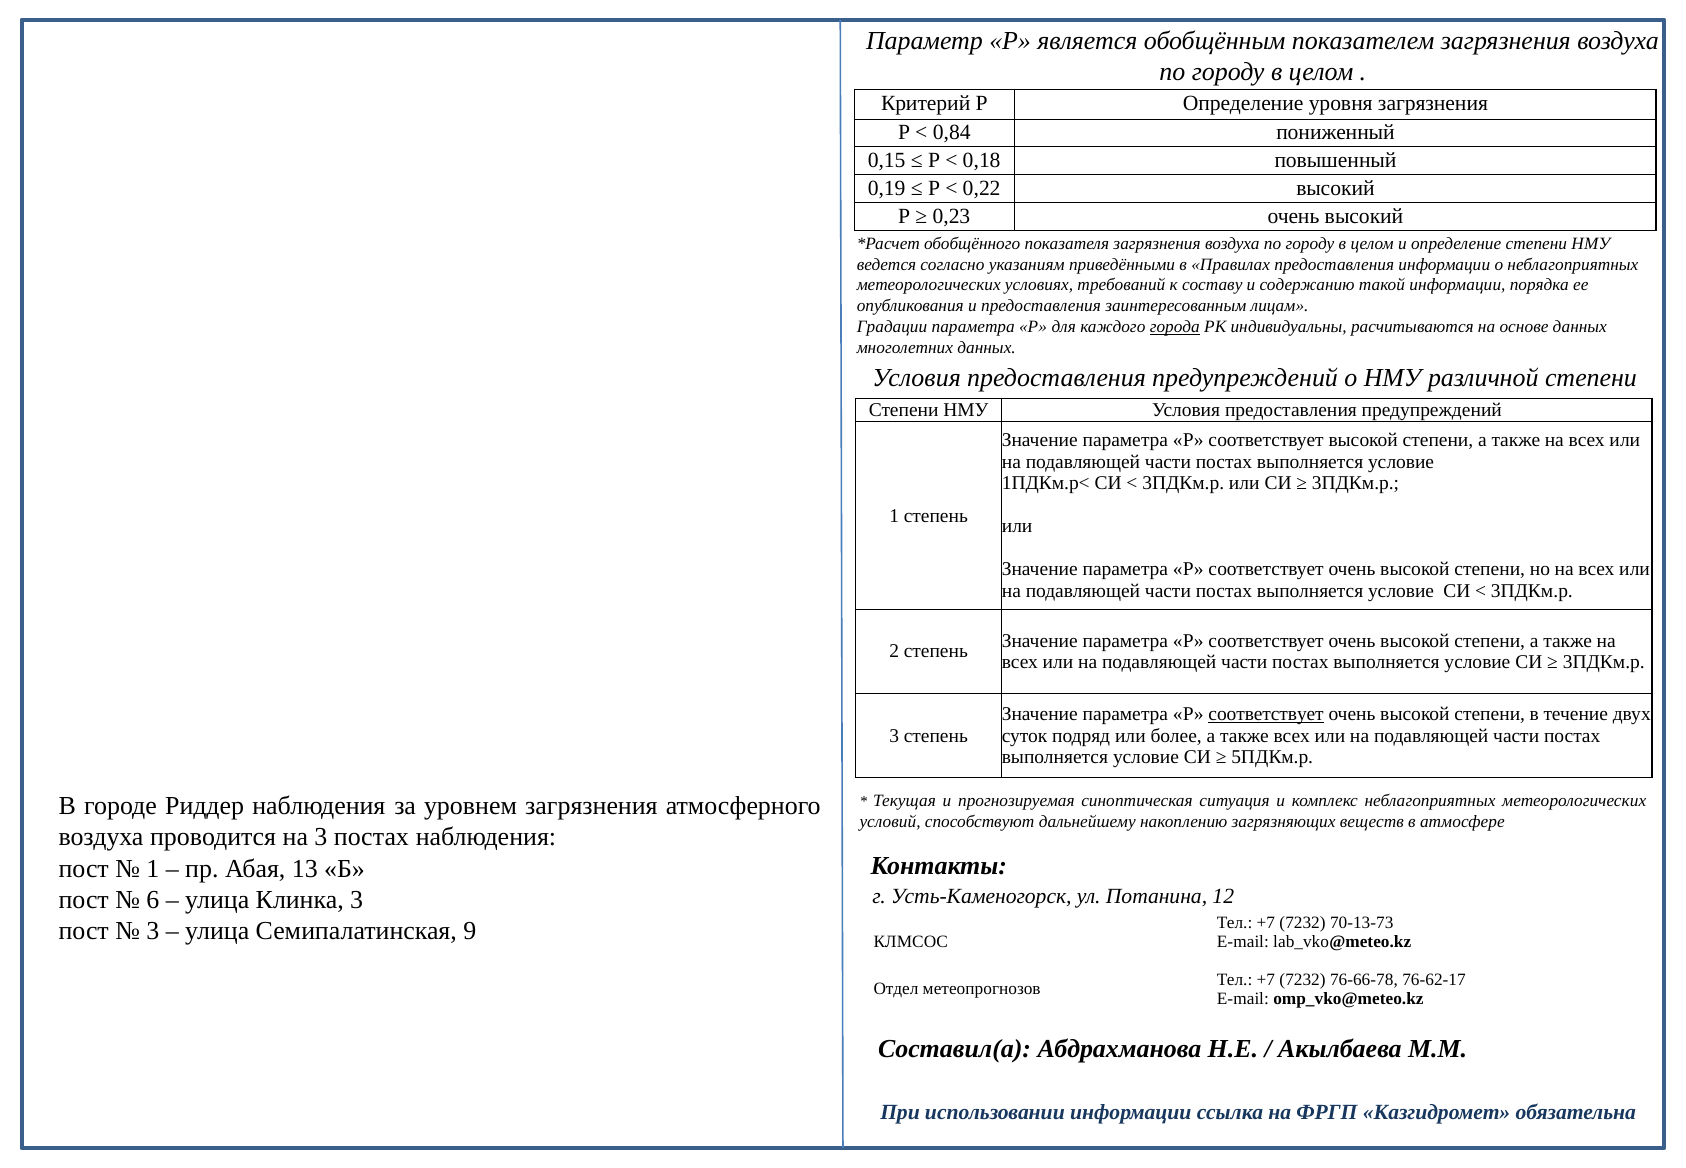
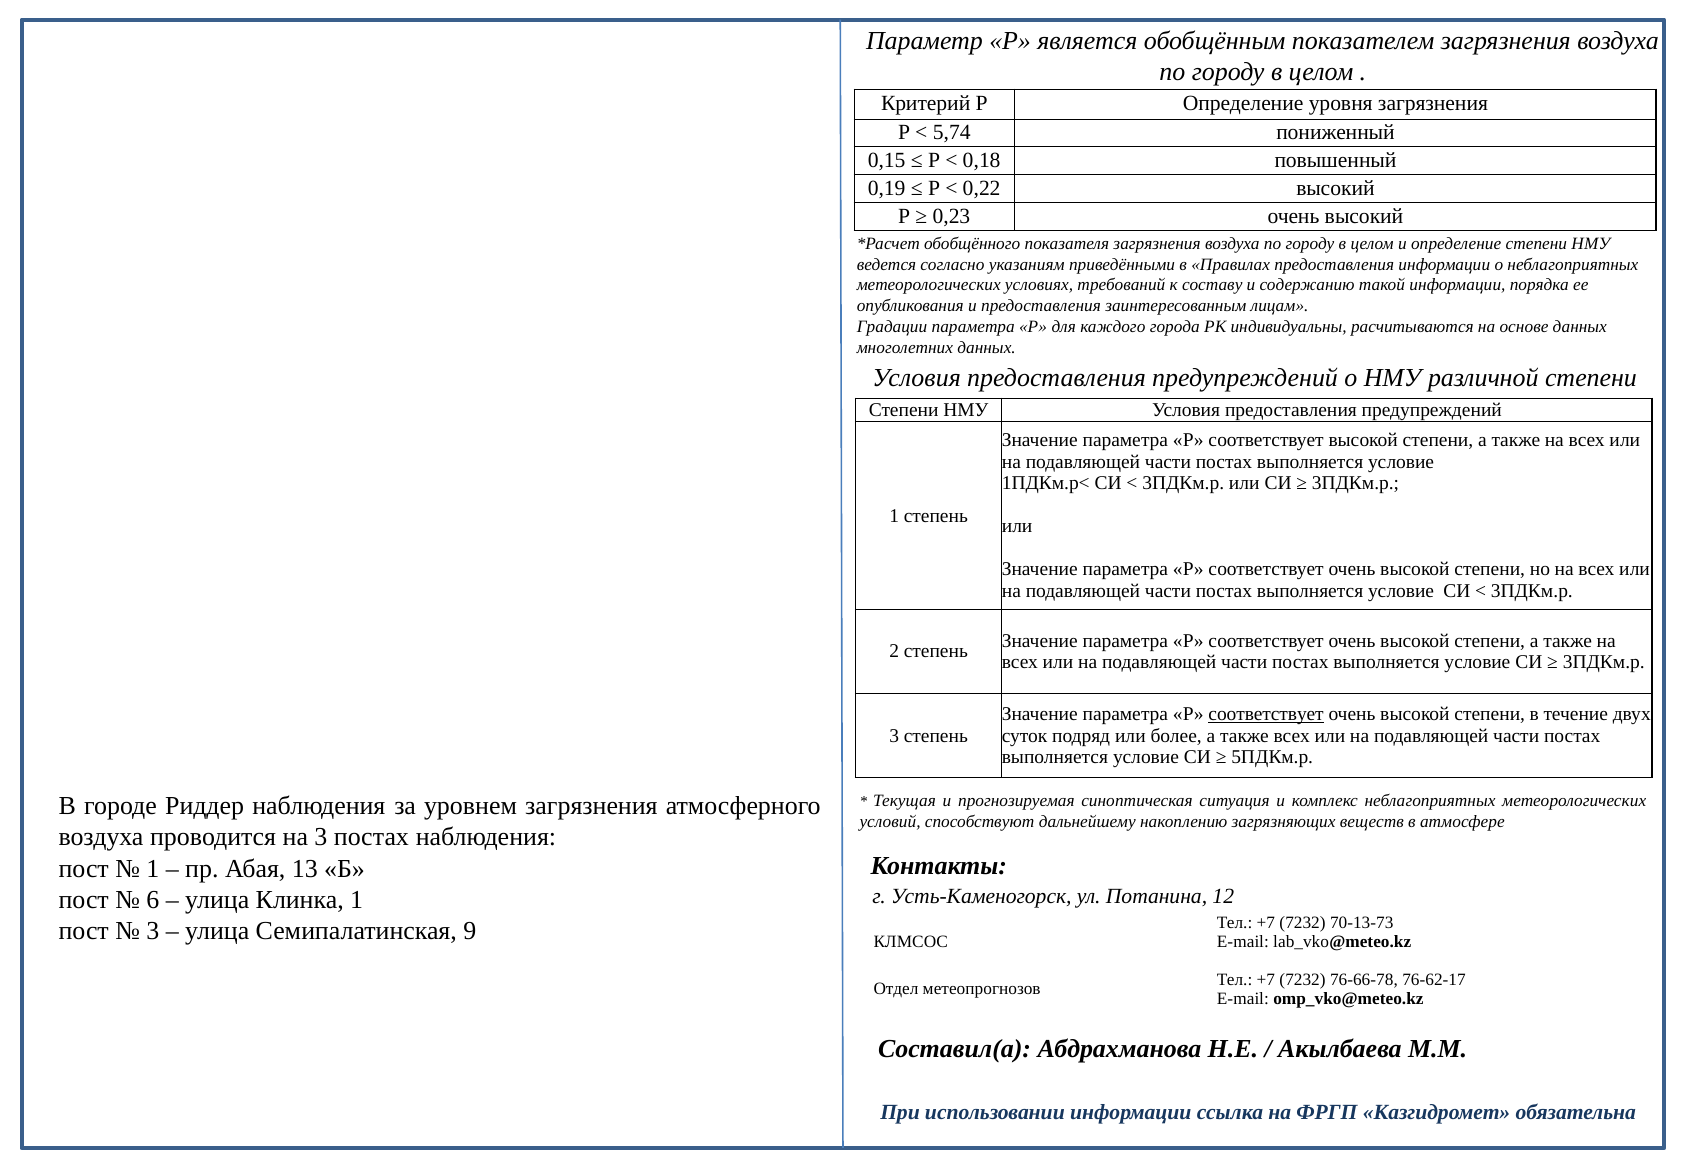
0,84: 0,84 -> 5,74 (952, 133)
города underline: present -> none (1175, 327)
Клинка 3: 3 -> 1 (357, 899)
